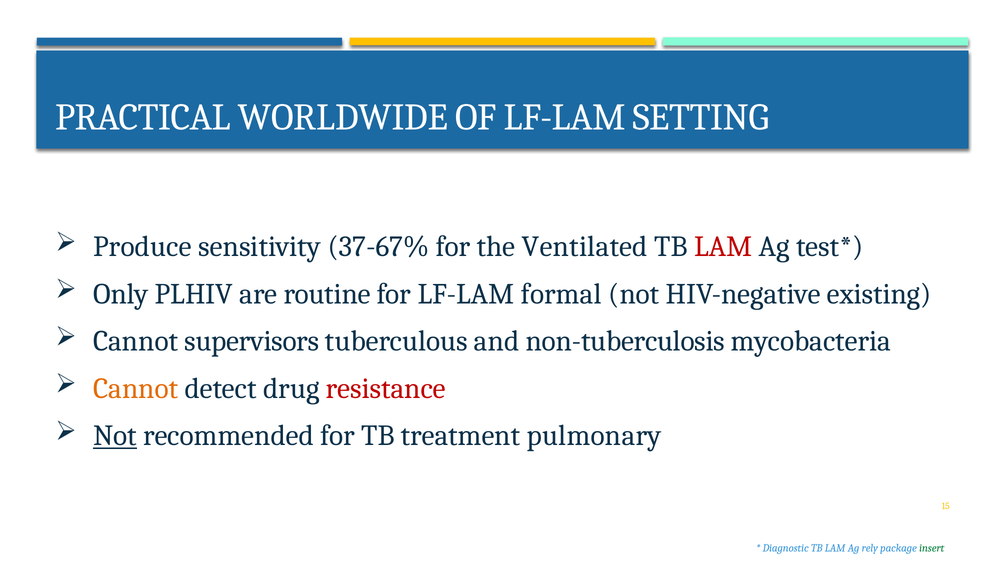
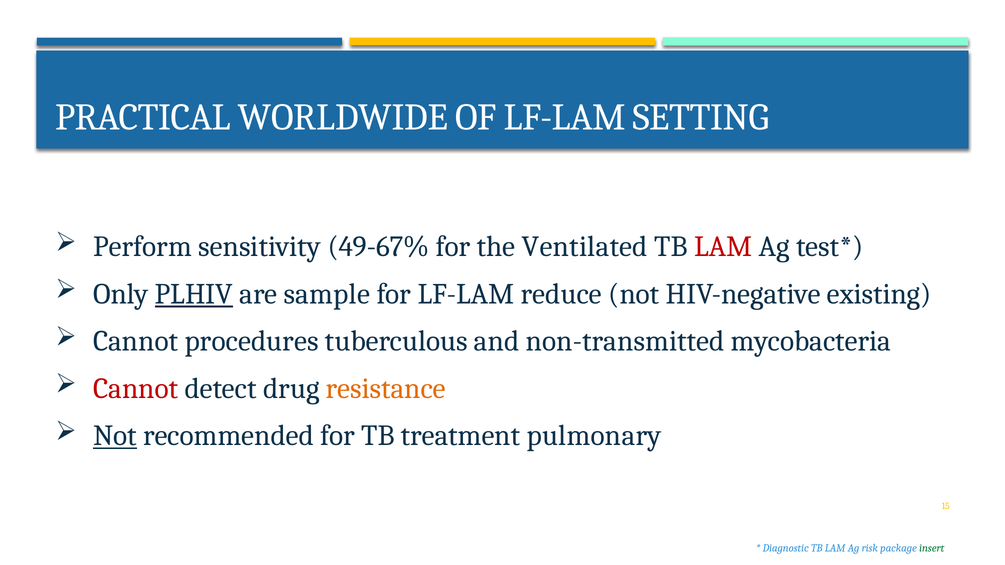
Produce: Produce -> Perform (143, 247)
37-67%: 37-67% -> 49-67% (379, 247)
PLHIV underline: none -> present (194, 294)
routine: routine -> sample (327, 294)
formal: formal -> reduce (561, 294)
supervisors: supervisors -> procedures (252, 341)
non-tuberculosis: non-tuberculosis -> non-transmitted (625, 341)
Cannot colour: orange -> red (136, 389)
resistance colour: red -> orange (386, 389)
rely: rely -> risk (870, 548)
